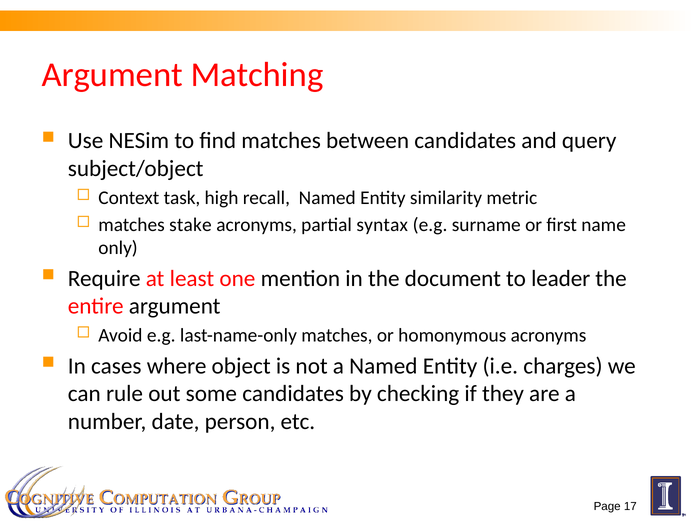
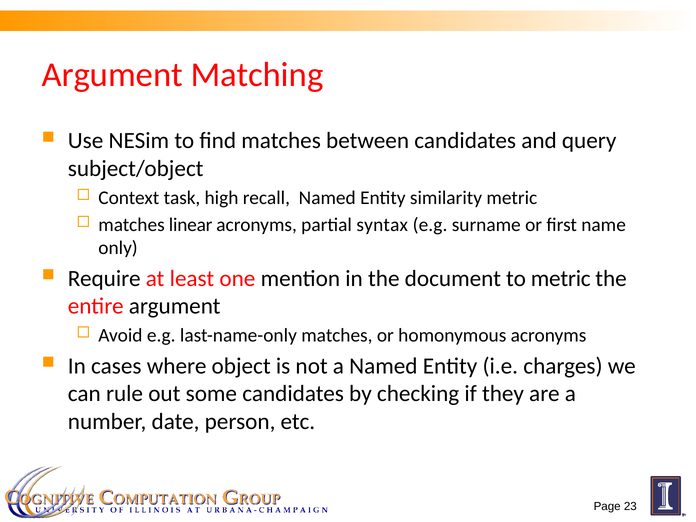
stake: stake -> linear (191, 225)
to leader: leader -> metric (561, 278)
17: 17 -> 23 (630, 507)
